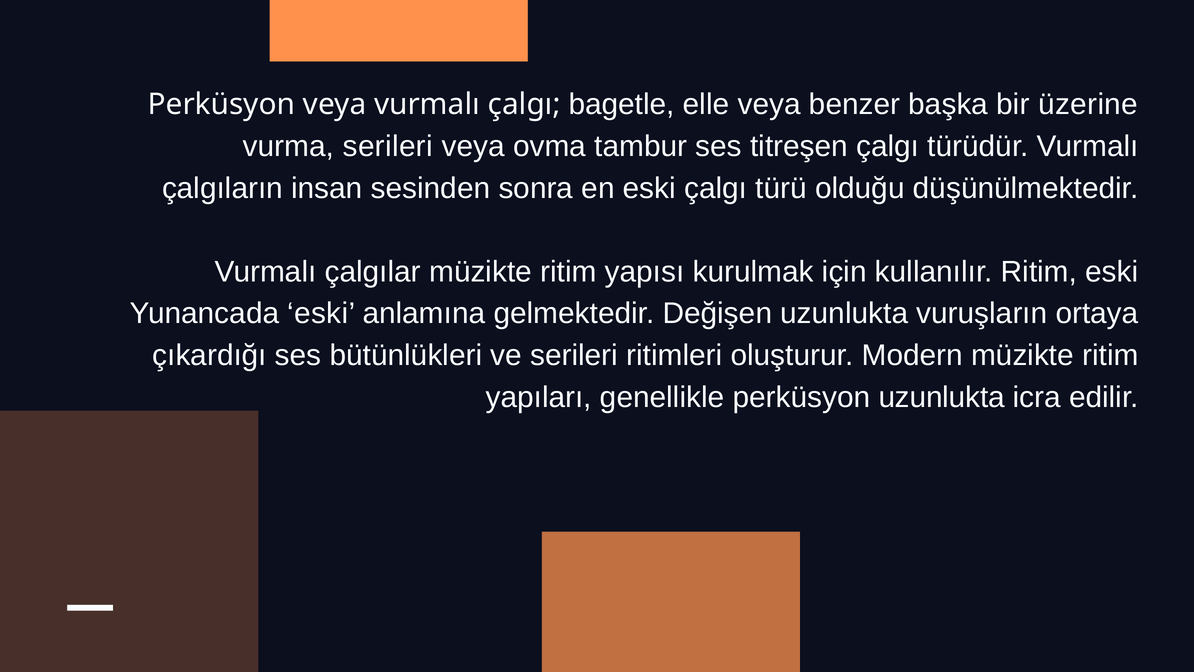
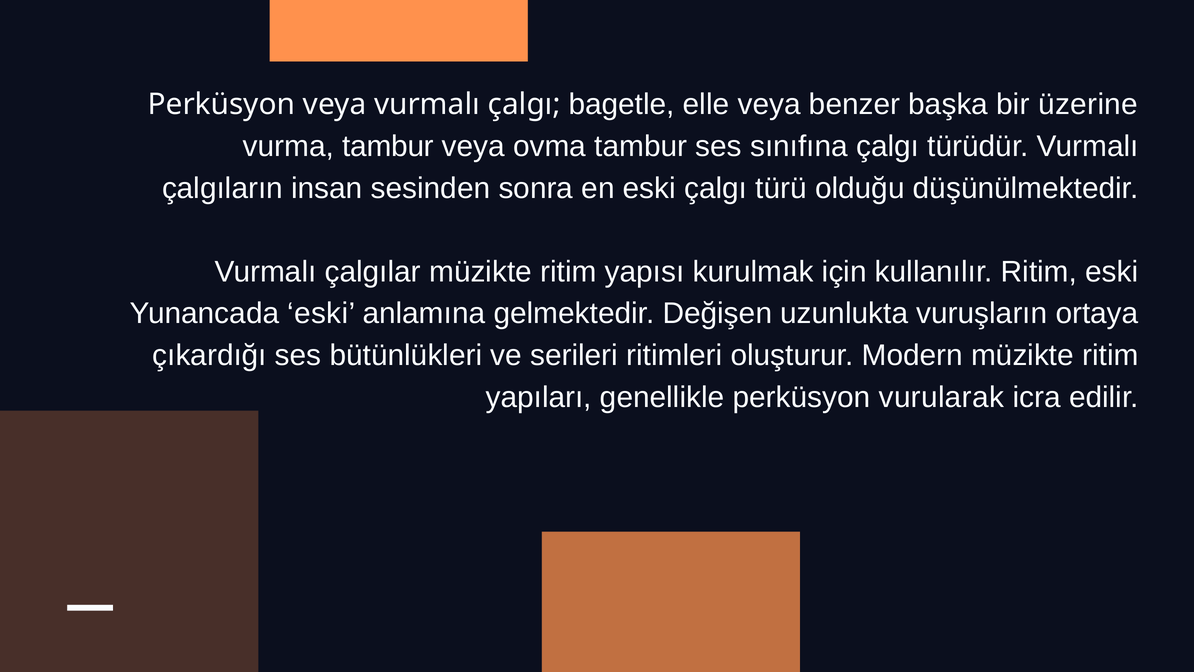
vurma serileri: serileri -> tambur (388, 146)
titreşen: titreşen -> sınıfına (799, 146)
perküsyon uzunlukta: uzunlukta -> vurularak (941, 397)
